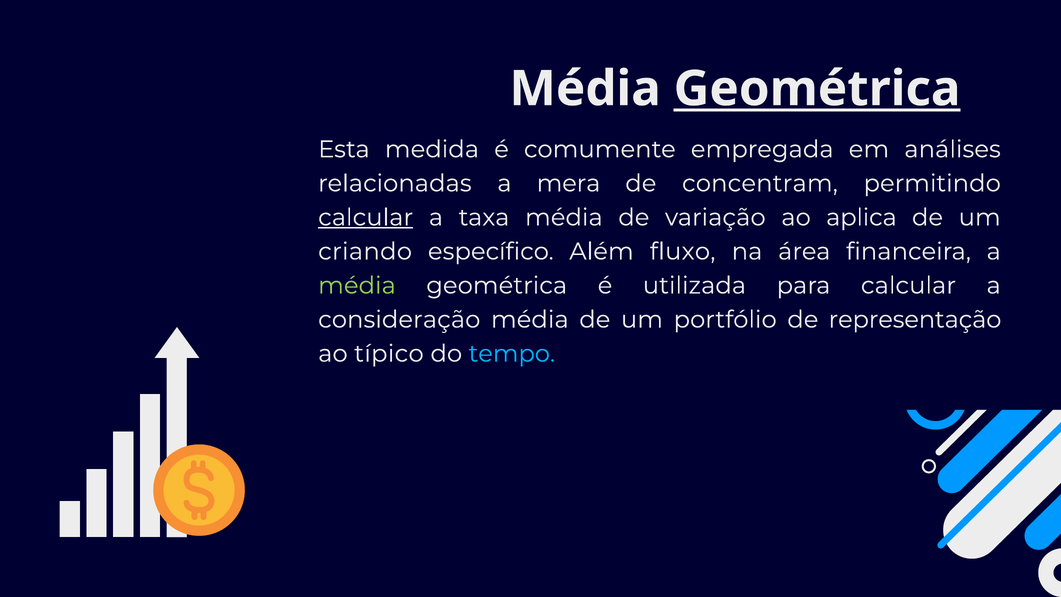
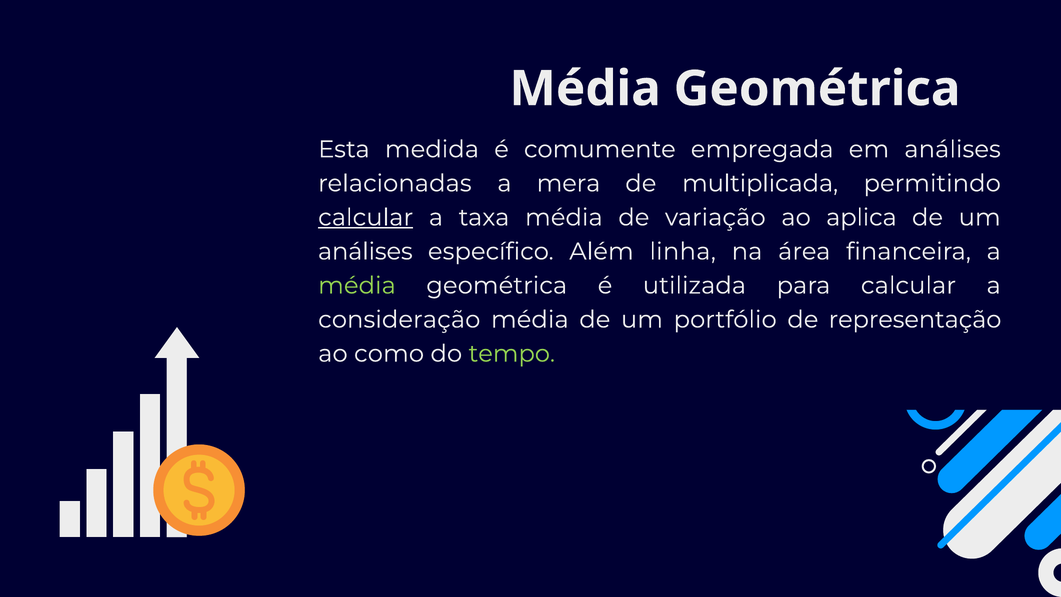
Geométrica underline: present -> none (817, 89)
concentram: concentram -> multiplicada (760, 183)
criando: criando -> análises (365, 251)
fluxo: fluxo -> linha (683, 251)
típico: típico -> como (389, 354)
tempo colour: light blue -> light green (512, 354)
